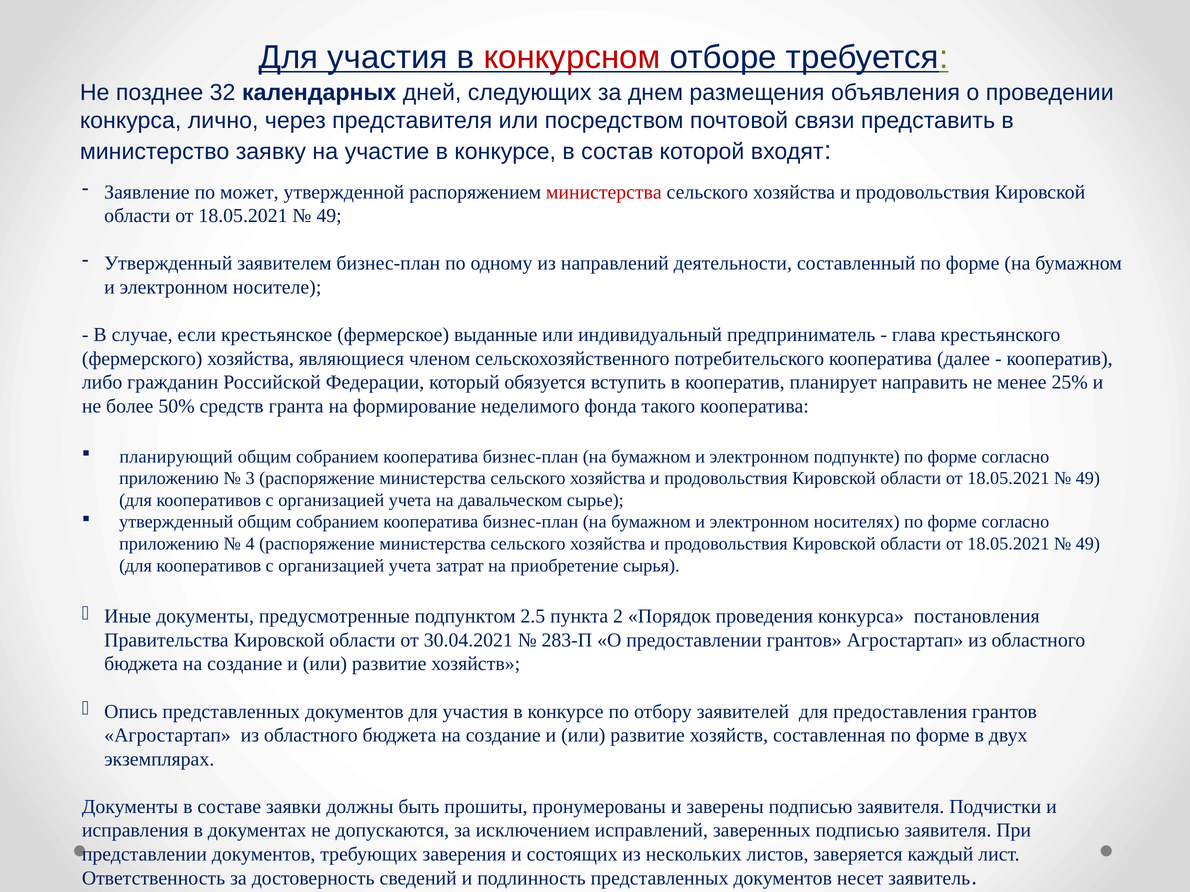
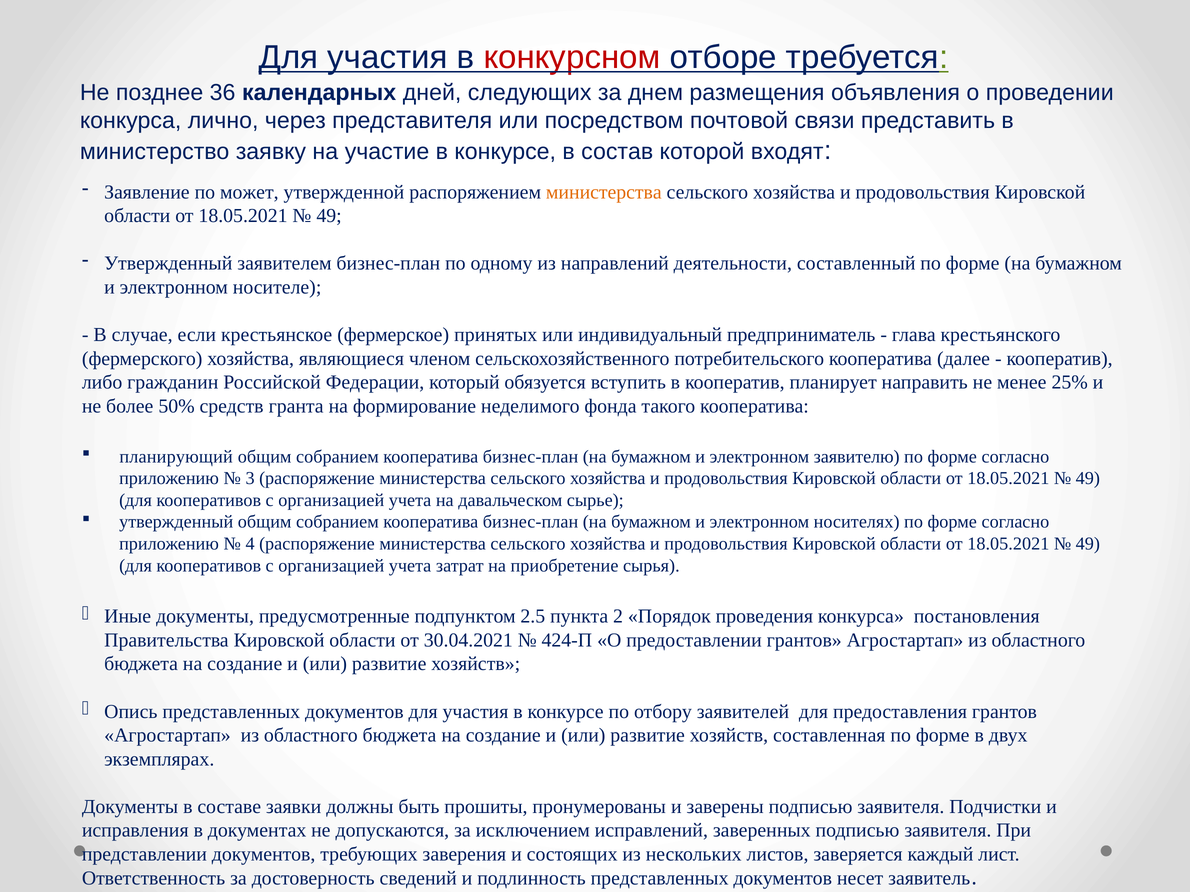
32: 32 -> 36 (223, 93)
министерства colour: red -> orange (604, 192)
выданные: выданные -> принятых (496, 335)
подпункте: подпункте -> заявителю (857, 457)
283-П: 283-П -> 424-П (567, 640)
